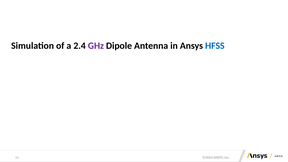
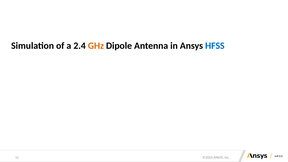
GHz colour: purple -> orange (96, 46)
